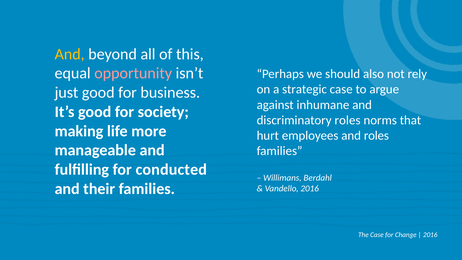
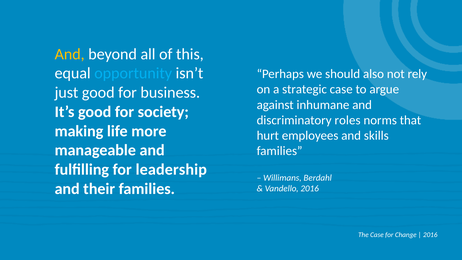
opportunity colour: pink -> light blue (133, 73)
and roles: roles -> skills (376, 136)
conducted: conducted -> leadership (171, 170)
